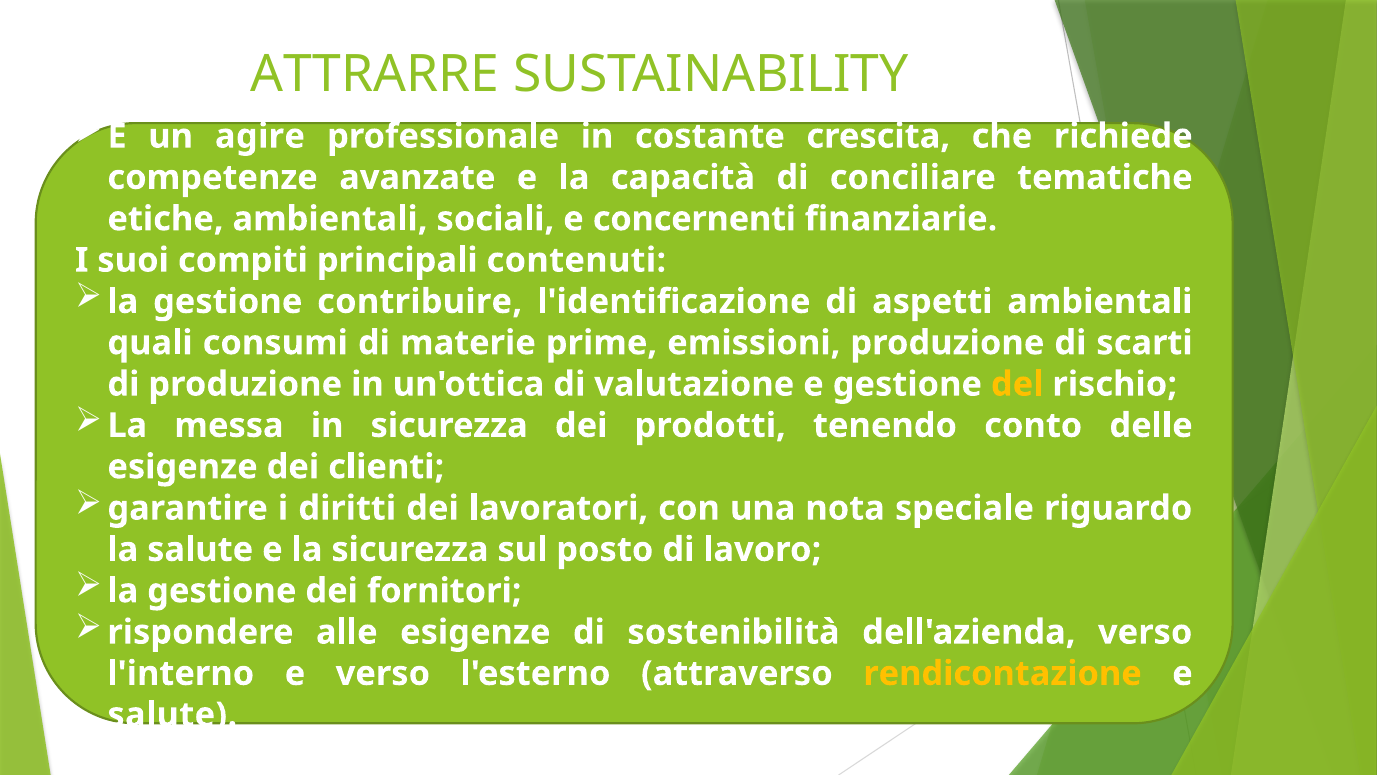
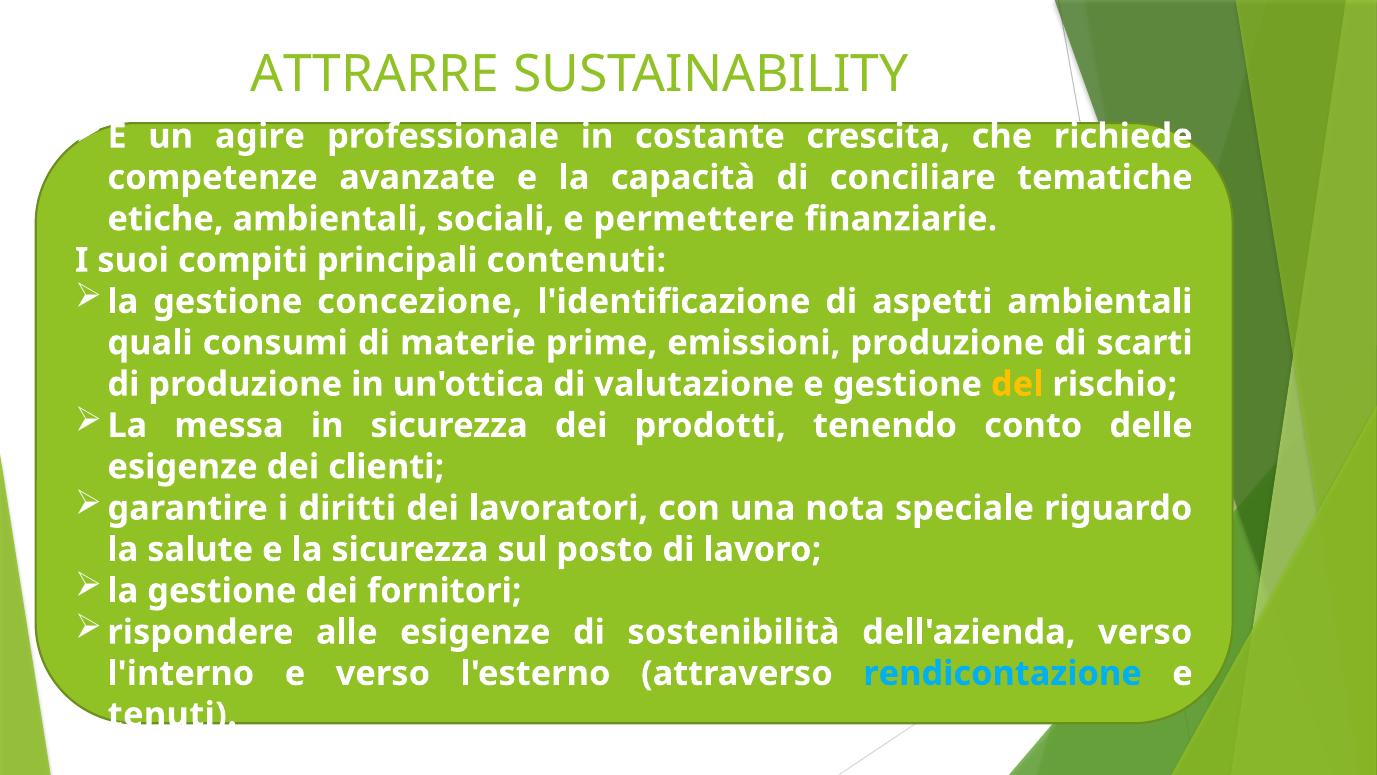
concernenti: concernenti -> permettere (694, 219)
contribuire: contribuire -> concezione (420, 301)
rendicontazione colour: yellow -> light blue (1003, 673)
salute: salute -> tenuti (172, 715)
